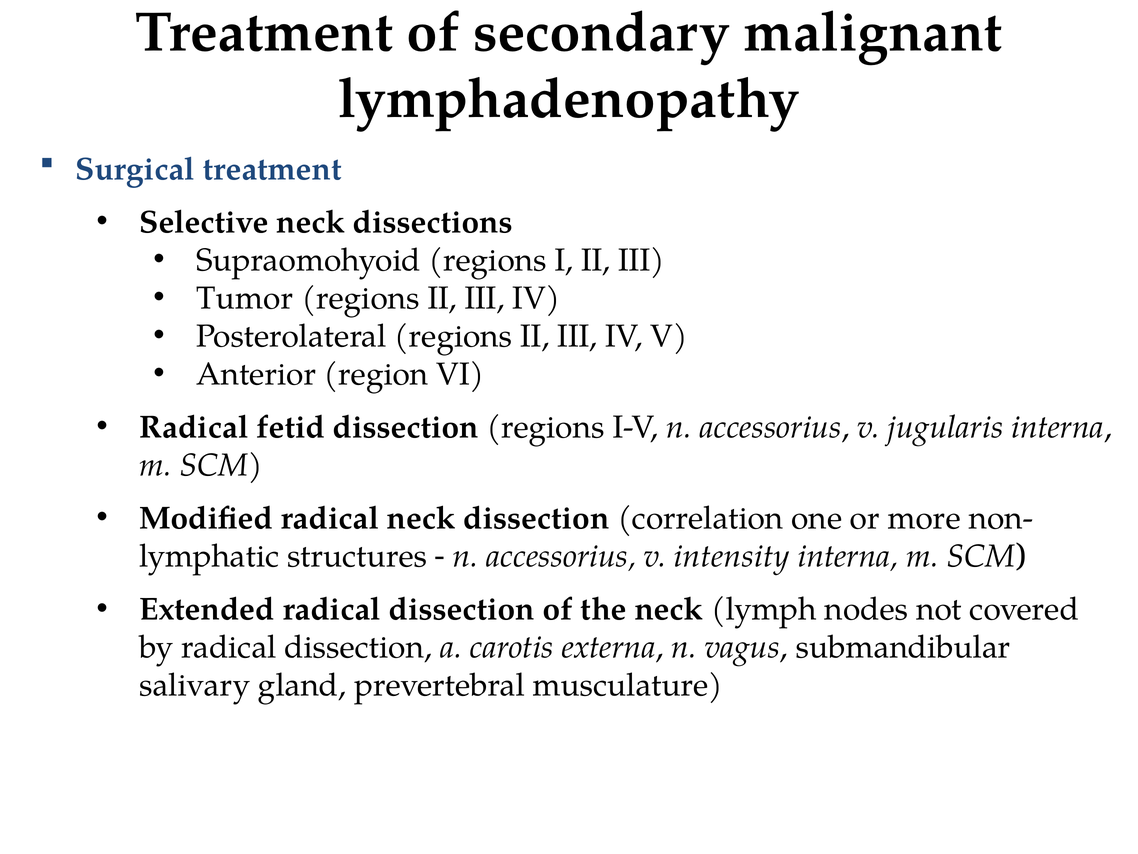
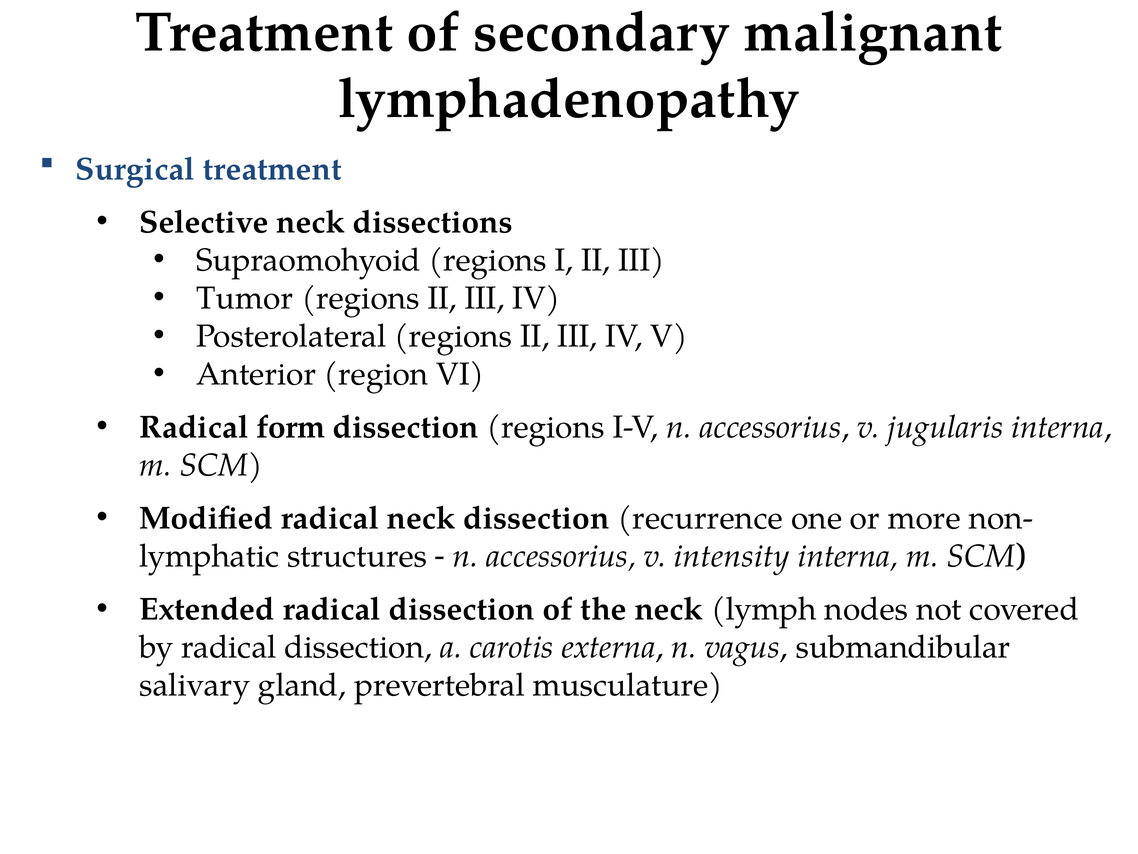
fetid: fetid -> form (291, 427)
correlation: correlation -> recurrence (700, 518)
